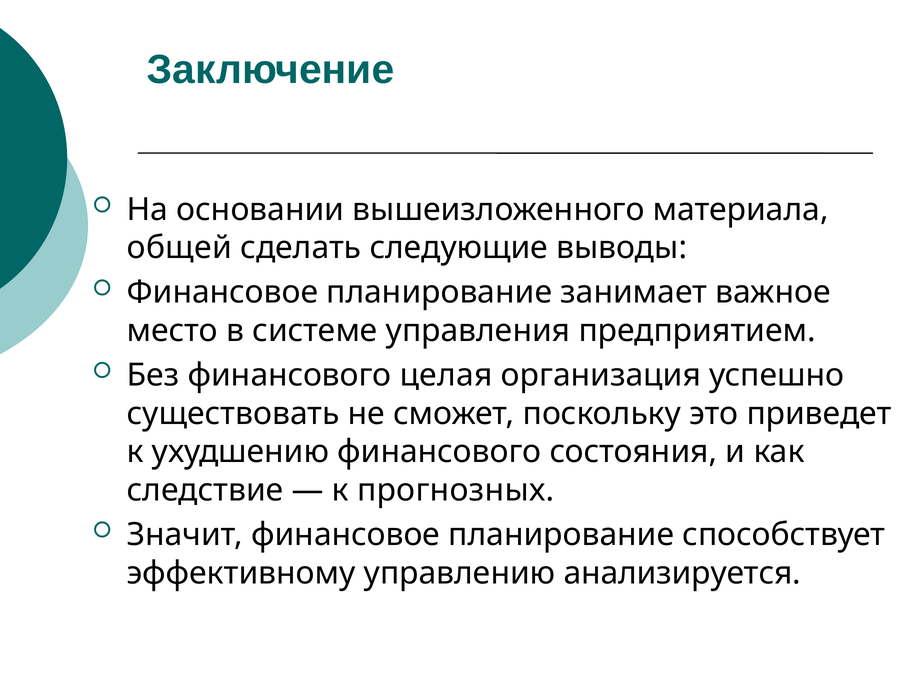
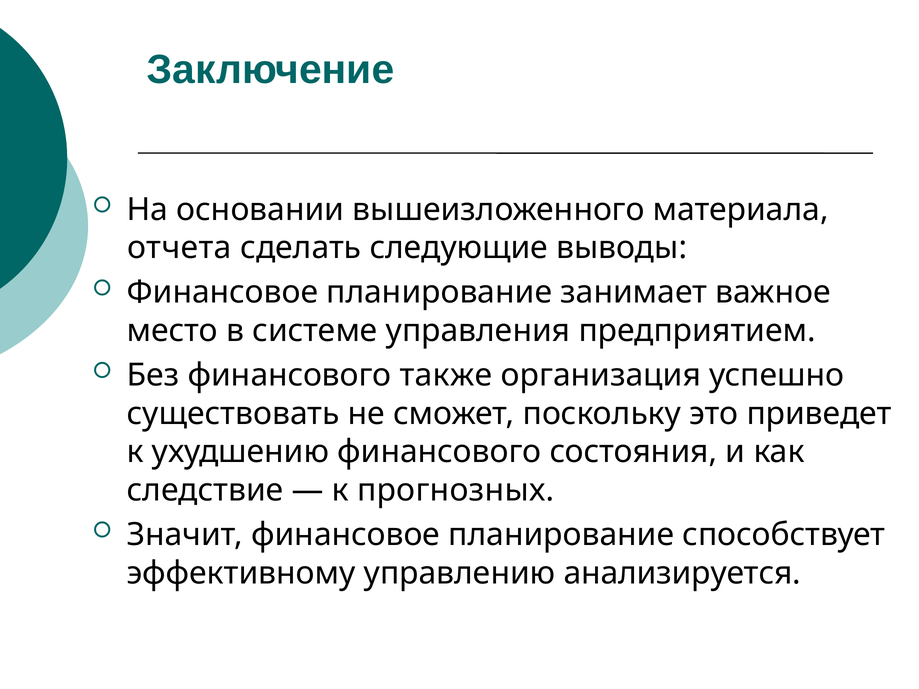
общей: общей -> отчета (179, 248)
целая: целая -> также (446, 375)
